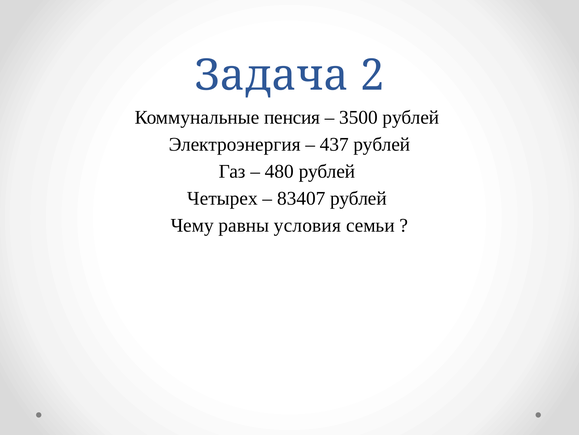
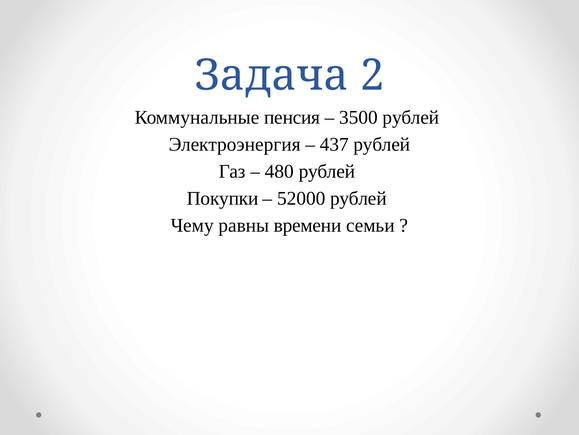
Четырех: Четырех -> Покупки (223, 198)
83407: 83407 -> 52000 (301, 198)
условия: условия -> времени (308, 225)
